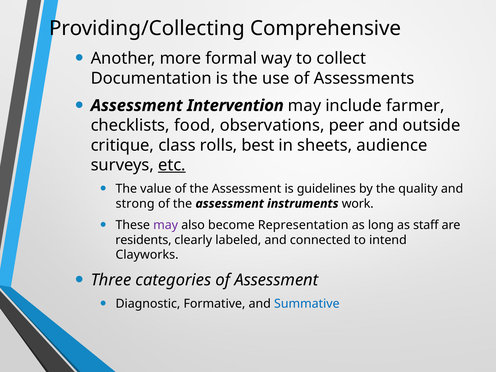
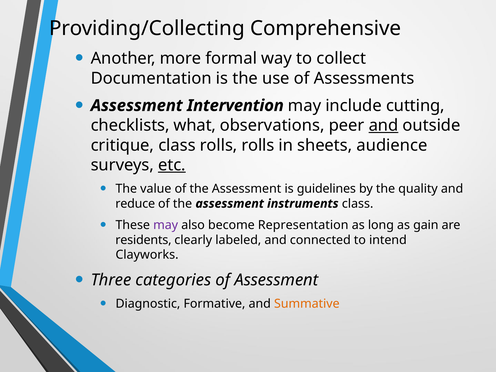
farmer: farmer -> cutting (415, 106)
food: food -> what (195, 125)
and underline: none -> present (384, 125)
rolls best: best -> rolls (258, 145)
strong: strong -> reduce (135, 204)
instruments work: work -> class (358, 204)
staff: staff -> gain (426, 225)
Summative colour: blue -> orange (307, 304)
